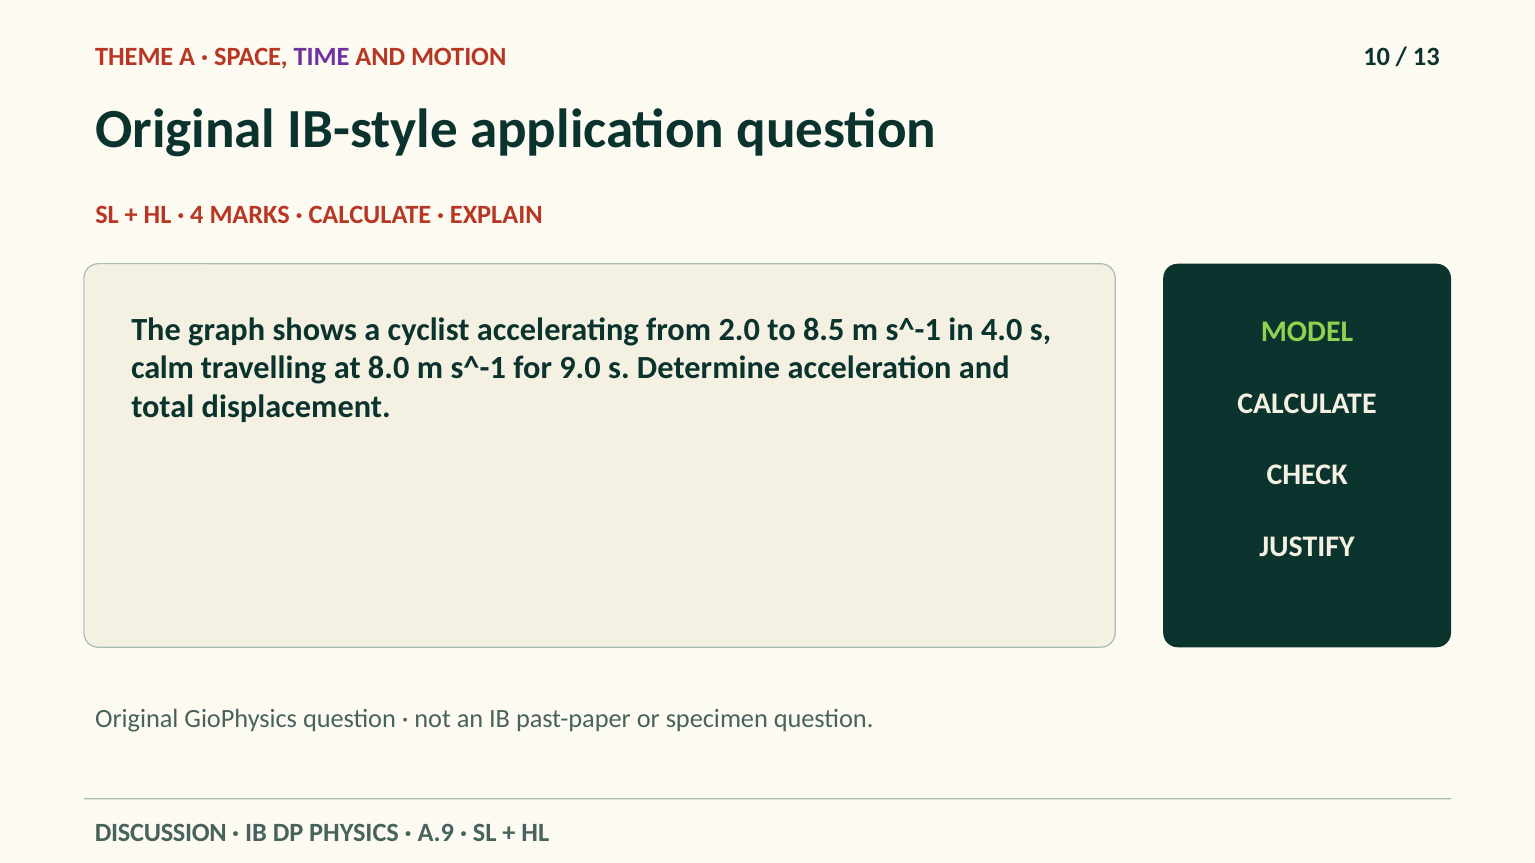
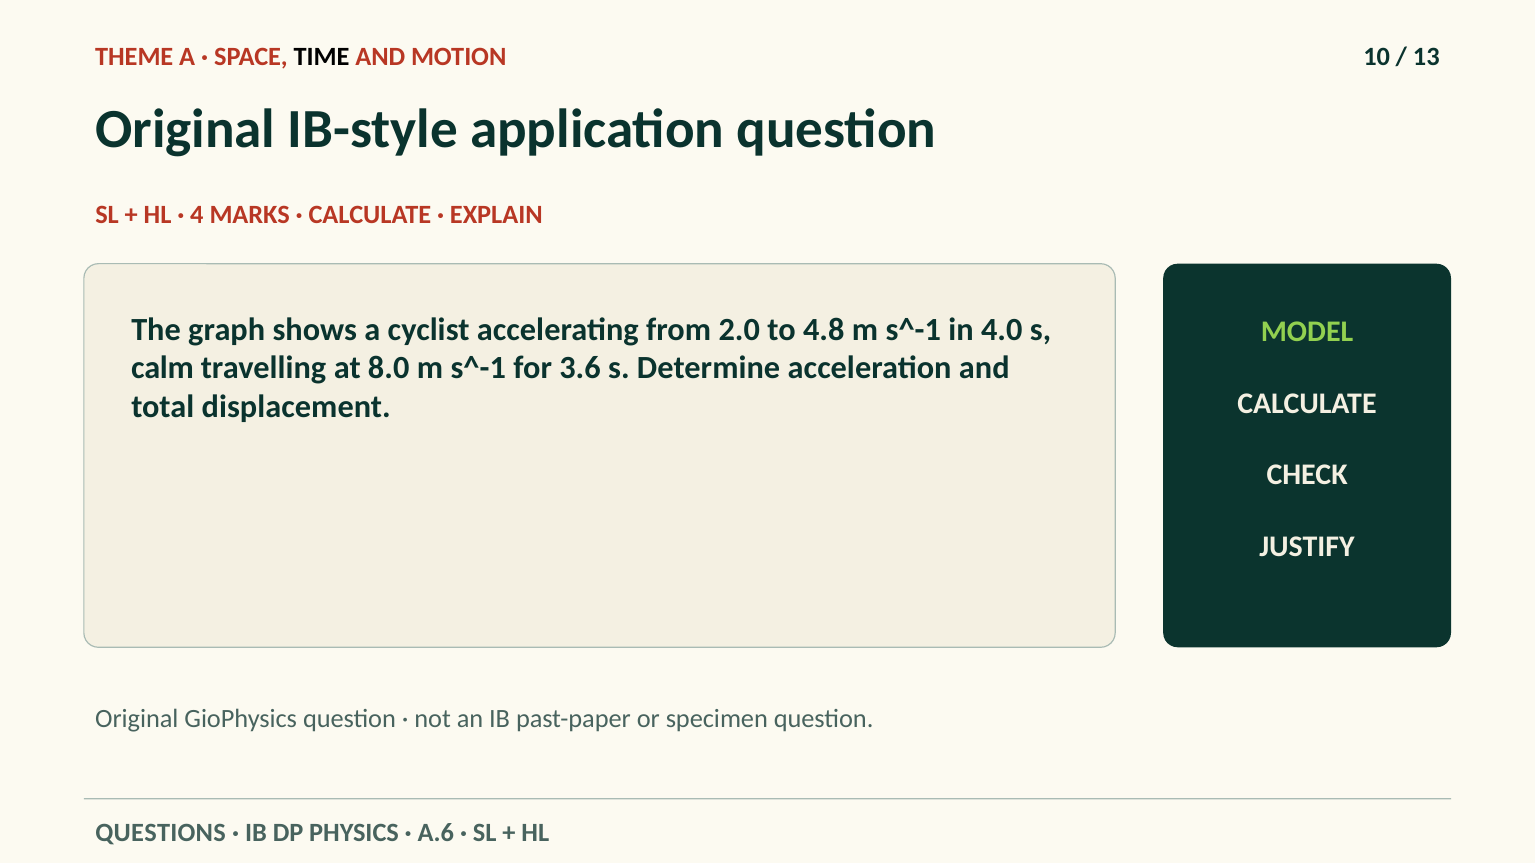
TIME colour: purple -> black (322, 57)
8.5: 8.5 -> 4.8 (824, 330)
9.0: 9.0 -> 3.6 (580, 368)
DISCUSSION: DISCUSSION -> QUESTIONS (161, 833)
A.9: A.9 -> A.6 (436, 833)
